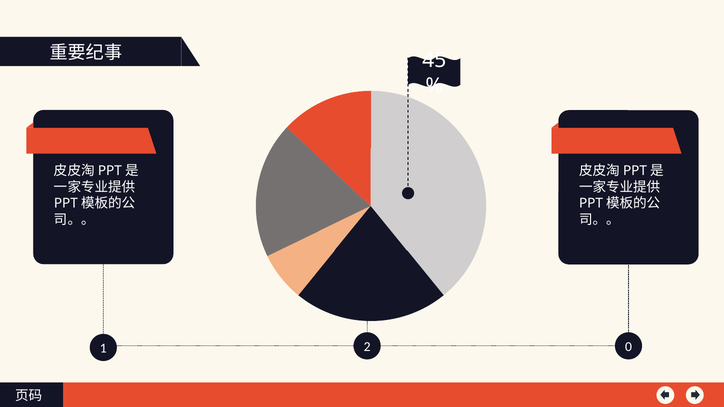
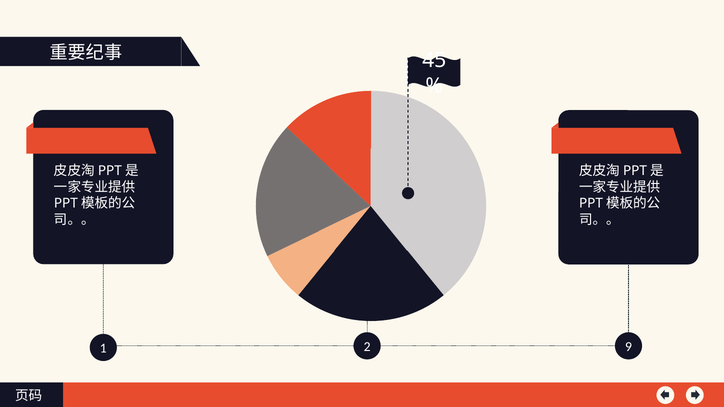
0: 0 -> 9 (628, 347)
